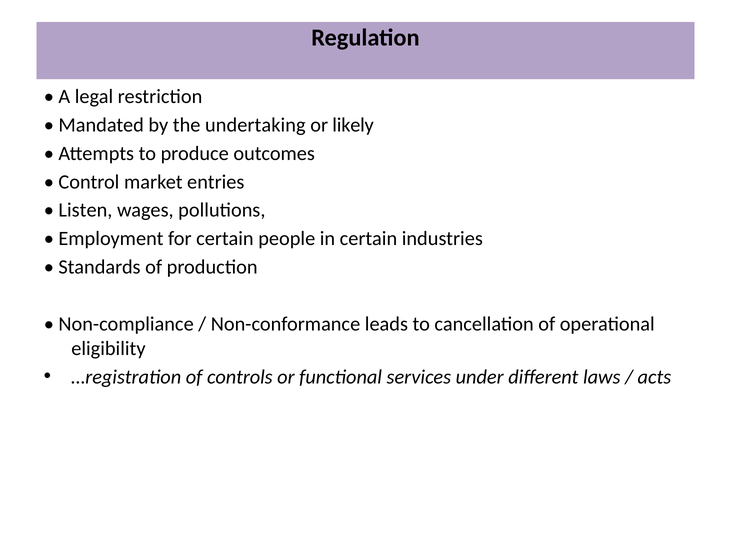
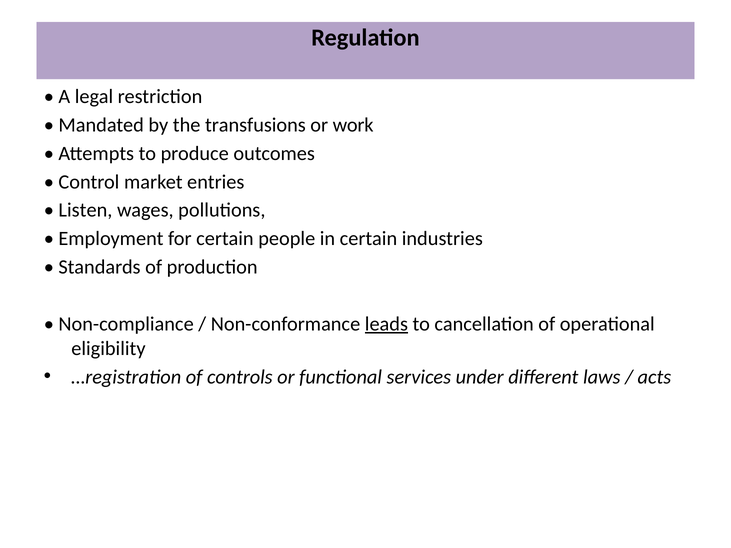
undertaking: undertaking -> transfusions (255, 125)
likely: likely -> work (353, 125)
leads underline: none -> present (386, 324)
